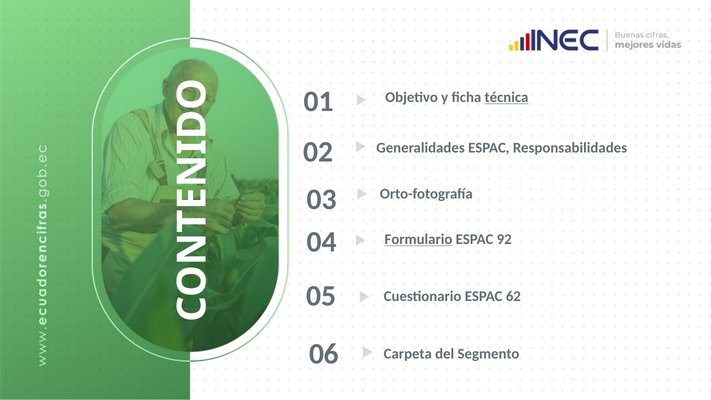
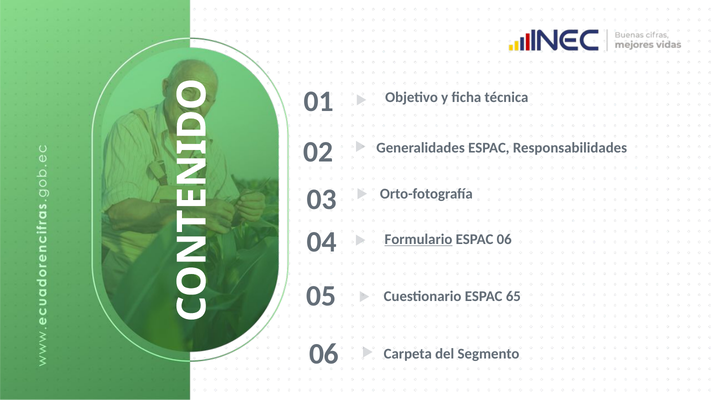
técnica underline: present -> none (506, 97)
ESPAC 92: 92 -> 06 (504, 239)
62: 62 -> 65 (513, 296)
